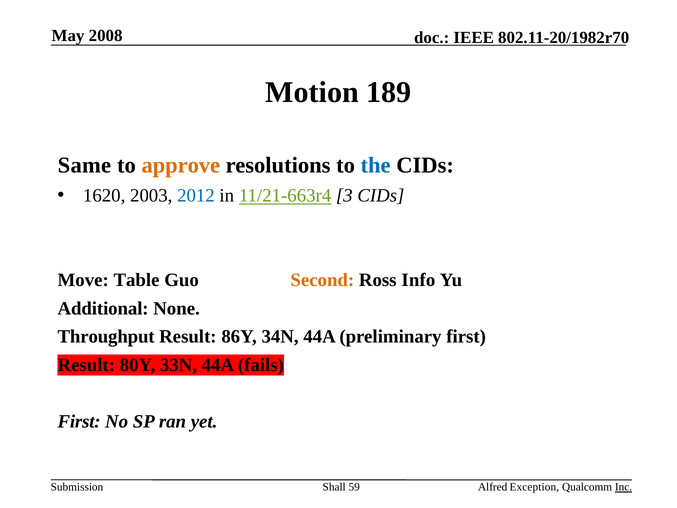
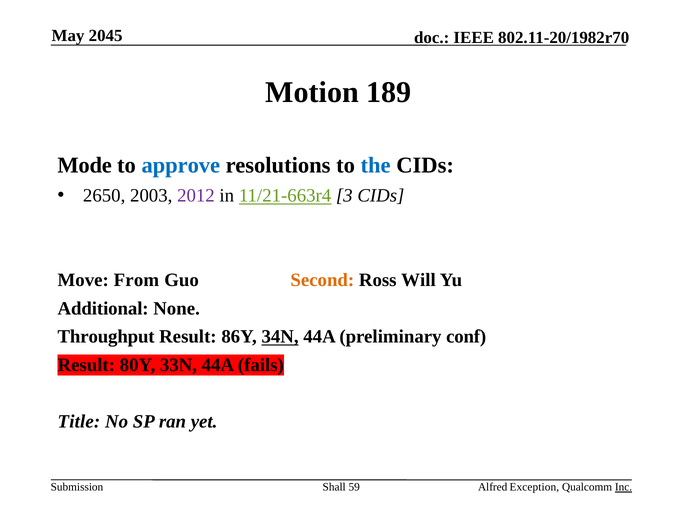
2008: 2008 -> 2045 (106, 36)
Same: Same -> Mode (85, 165)
approve colour: orange -> blue (181, 165)
1620: 1620 -> 2650 (104, 195)
2012 colour: blue -> purple (196, 195)
Table: Table -> From (136, 280)
Info: Info -> Will (418, 280)
34N underline: none -> present (280, 337)
preliminary first: first -> conf (466, 337)
First: First -> Title (79, 421)
